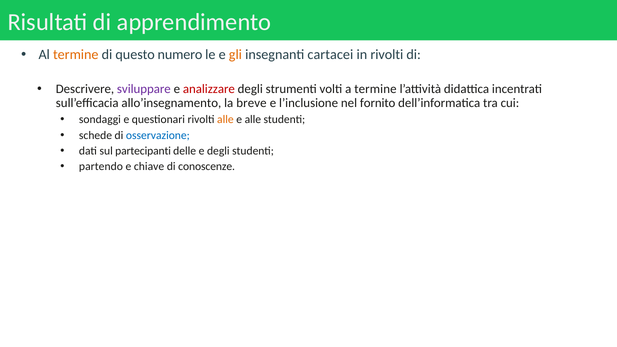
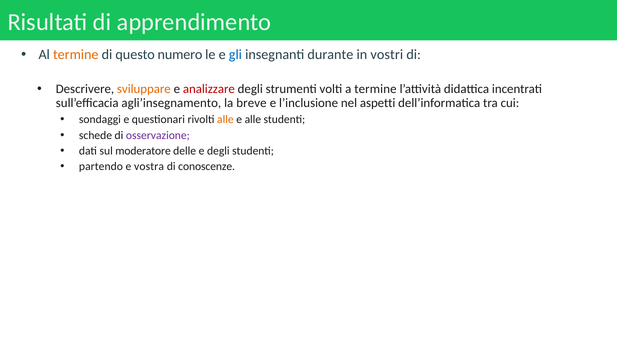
gli colour: orange -> blue (235, 54)
cartacei: cartacei -> durante (330, 54)
in rivolti: rivolti -> vostri (387, 54)
sviluppare colour: purple -> orange (144, 89)
allo’insegnamento: allo’insegnamento -> agli’insegnamento (171, 103)
fornito: fornito -> aspetti (378, 103)
osservazione colour: blue -> purple (158, 135)
partecipanti: partecipanti -> moderatore (143, 151)
chiave: chiave -> vostra (149, 167)
